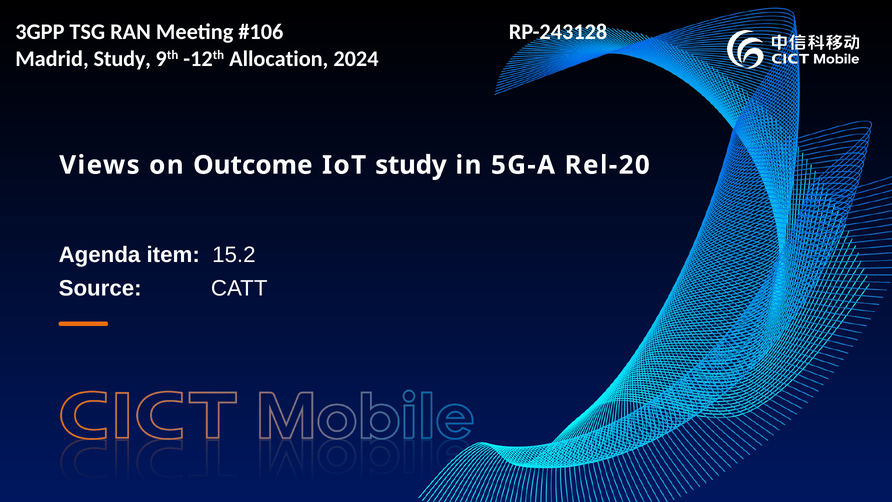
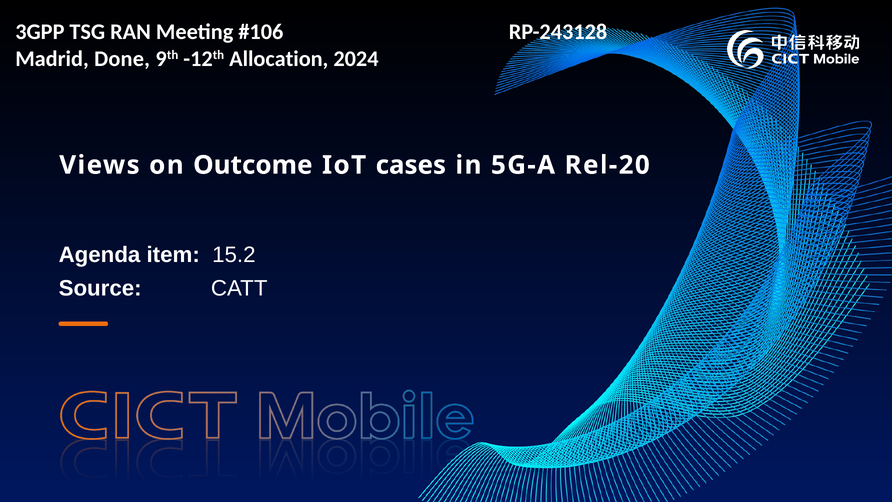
Madrid Study: Study -> Done (122, 59)
IoT study: study -> cases (411, 165)
